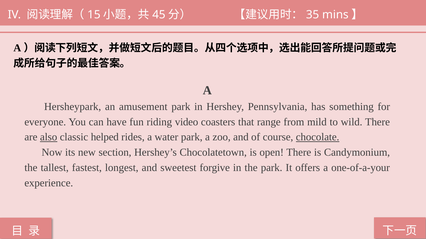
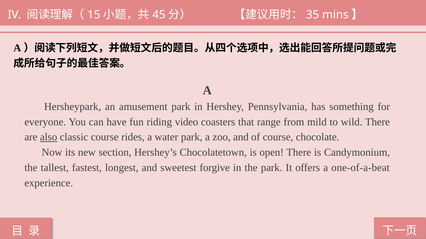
classic helped: helped -> course (105, 138)
chocolate underline: present -> none (318, 138)
one-of-a-your: one-of-a-your -> one-of-a-beat (360, 168)
